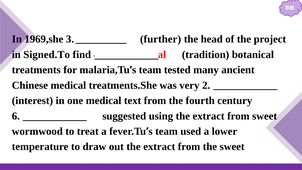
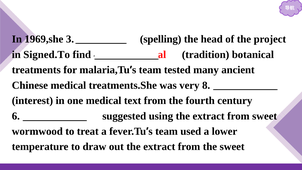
further: further -> spelling (161, 39)
2: 2 -> 8 (206, 85)
